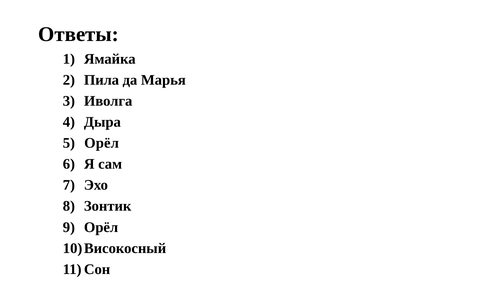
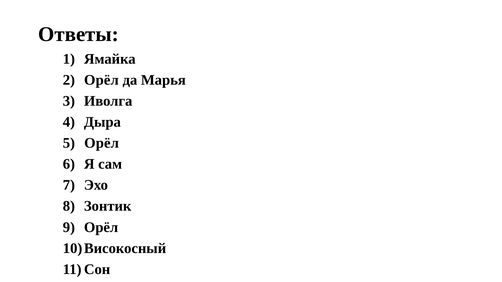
Пила: Пила -> Орёл (101, 80)
